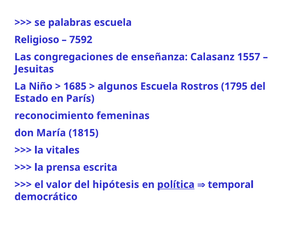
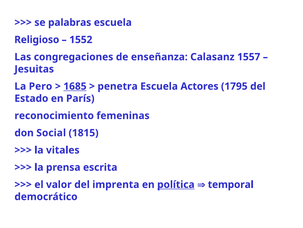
7592: 7592 -> 1552 (81, 40)
Niño: Niño -> Pero (40, 86)
1685 underline: none -> present (75, 86)
algunos: algunos -> penetra (118, 86)
Rostros: Rostros -> Actores (199, 86)
María: María -> Social (51, 133)
hipótesis: hipótesis -> imprenta (116, 184)
